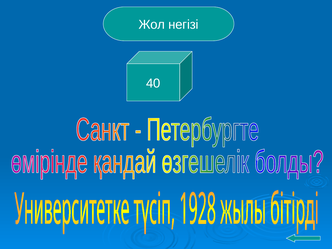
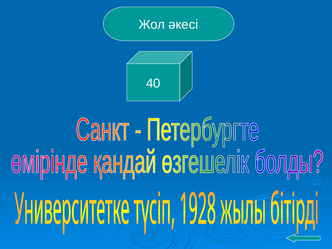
негізі: негізі -> әкесі (183, 25)
